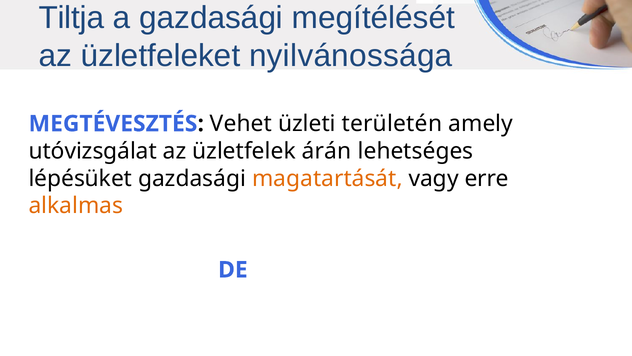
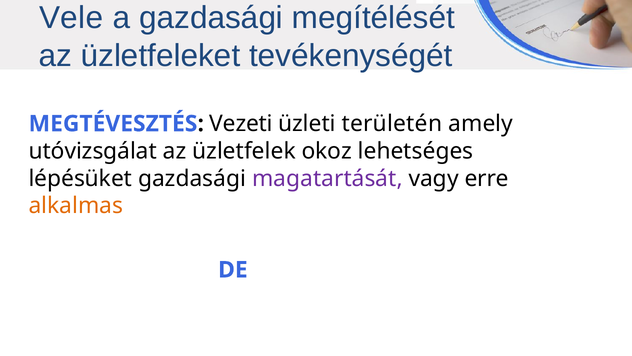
Tiltja: Tiltja -> Vele (71, 18)
nyilvánossága: nyilvánossága -> tevékenységét (351, 56)
Vehet: Vehet -> Vezeti (241, 124)
árán: árán -> okoz (327, 151)
magatartását colour: orange -> purple (327, 178)
